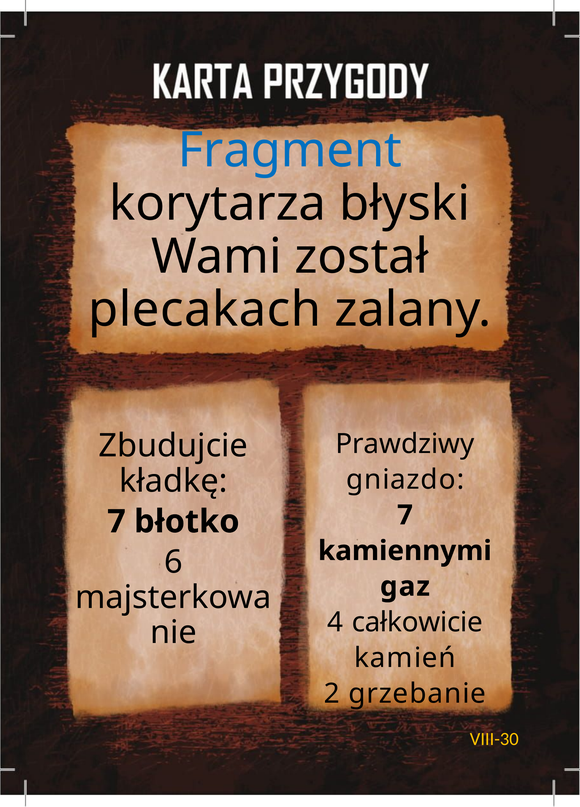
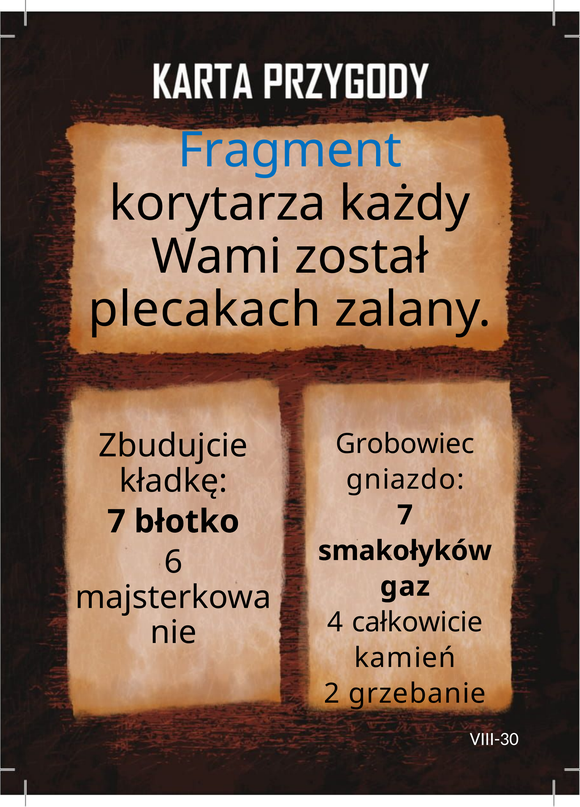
błyski: błyski -> każdy (405, 204)
Prawdziwy: Prawdziwy -> Grobowiec (405, 444)
kamiennymi: kamiennymi -> smakołyków (405, 551)
VIII-30 colour: yellow -> white (494, 739)
